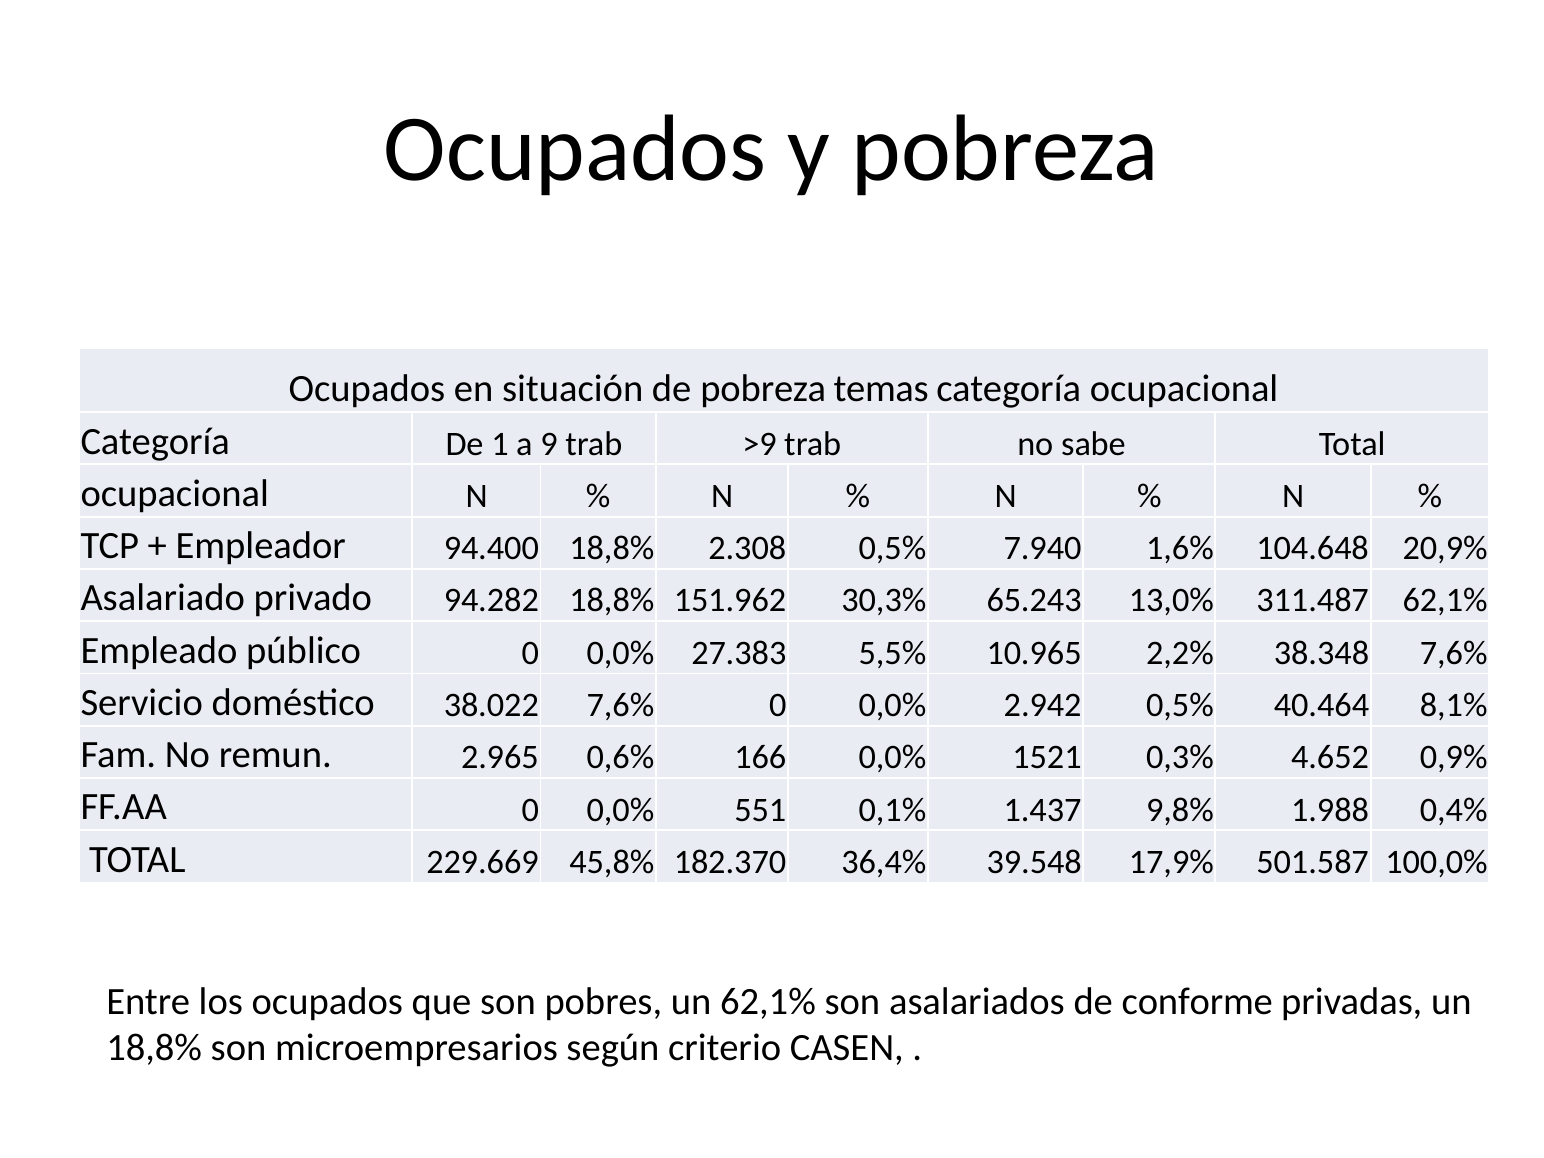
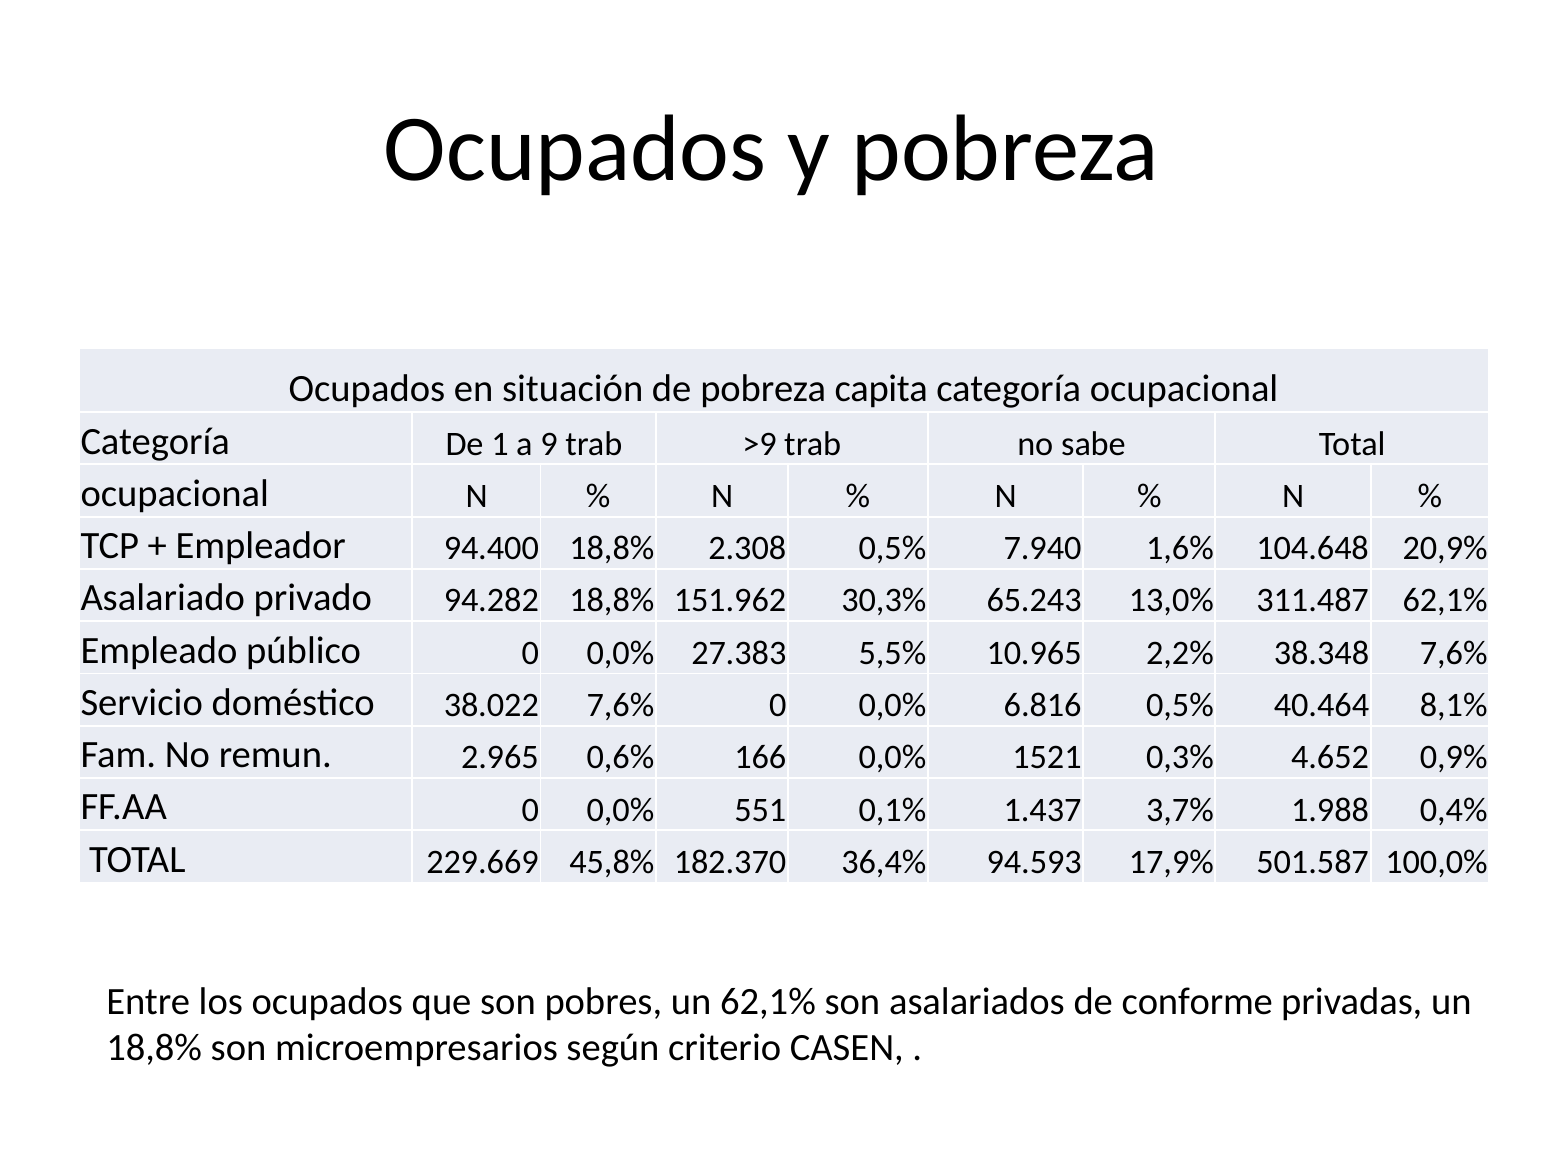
temas: temas -> capita (881, 389)
2.942: 2.942 -> 6.816 (1043, 705)
9,8%: 9,8% -> 3,7% (1180, 810)
39.548: 39.548 -> 94.593 (1034, 862)
